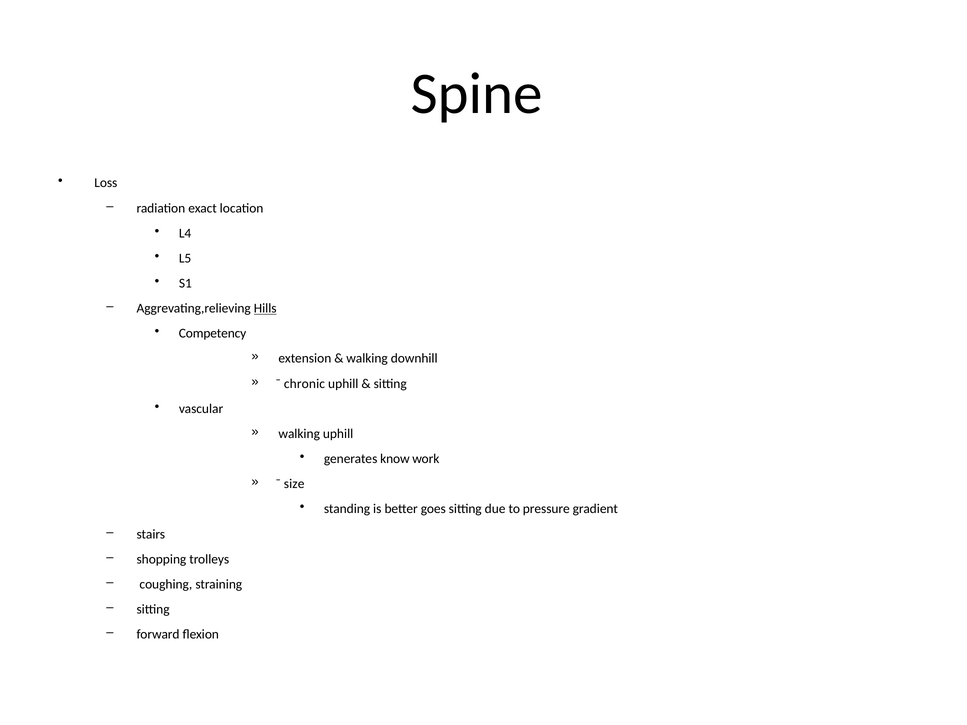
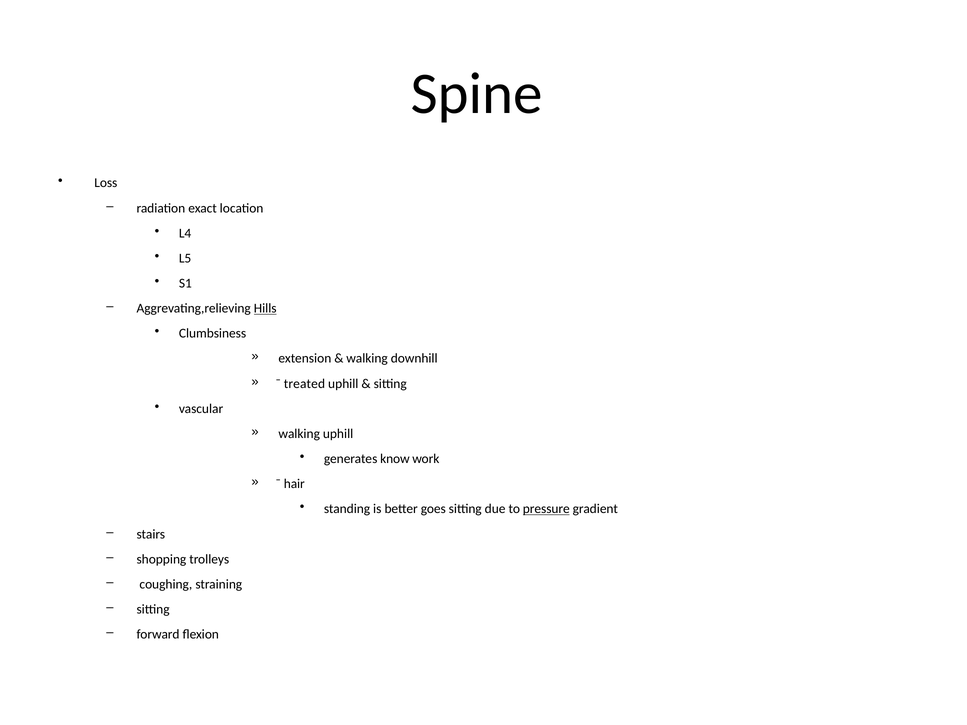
Competency: Competency -> Clumbsiness (213, 334)
chronic: chronic -> treated (304, 384)
size: size -> hair (294, 484)
pressure underline: none -> present (546, 509)
